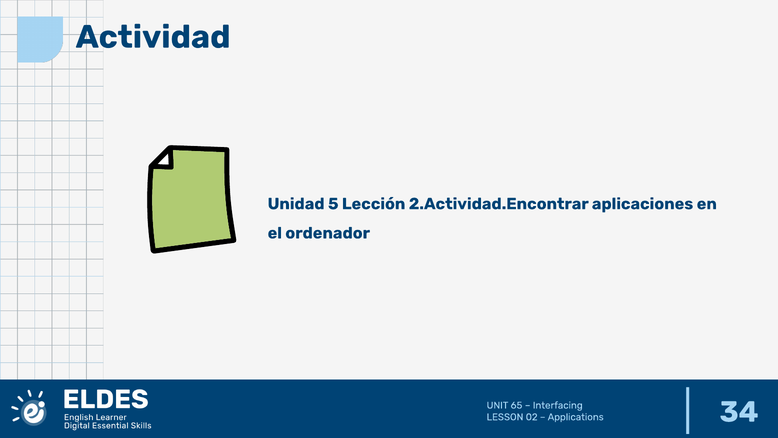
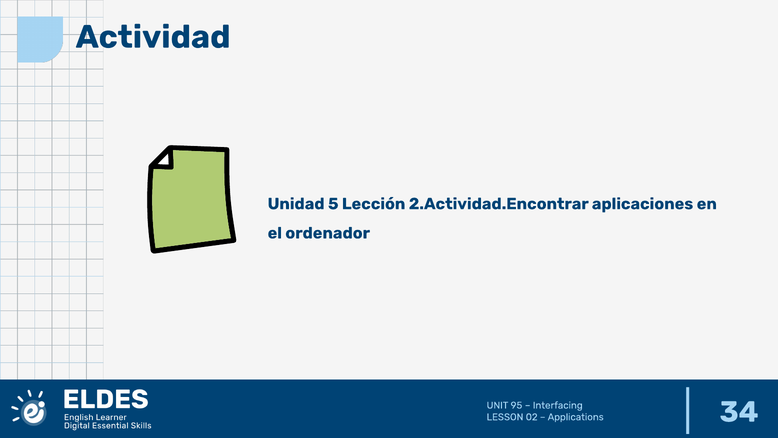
65: 65 -> 95 (516, 405)
